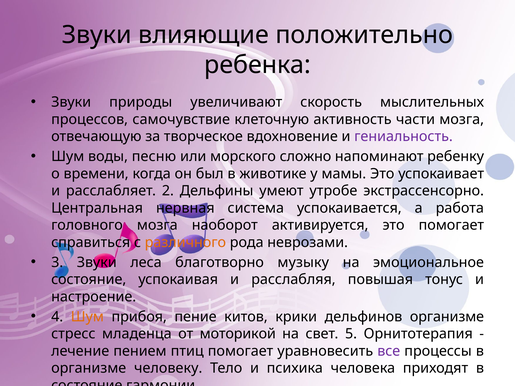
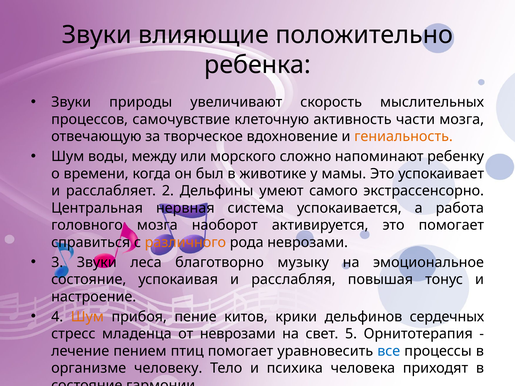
гениальность colour: purple -> orange (404, 137)
песню: песню -> между (154, 157)
утробе: утробе -> самого (334, 191)
дельфинов организме: организме -> сердечных (447, 317)
от моторикой: моторикой -> неврозами (238, 334)
все colour: purple -> blue (389, 351)
